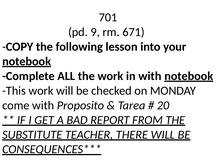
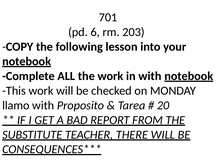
9: 9 -> 6 (95, 32)
671: 671 -> 203 (133, 32)
come: come -> llamo (16, 105)
